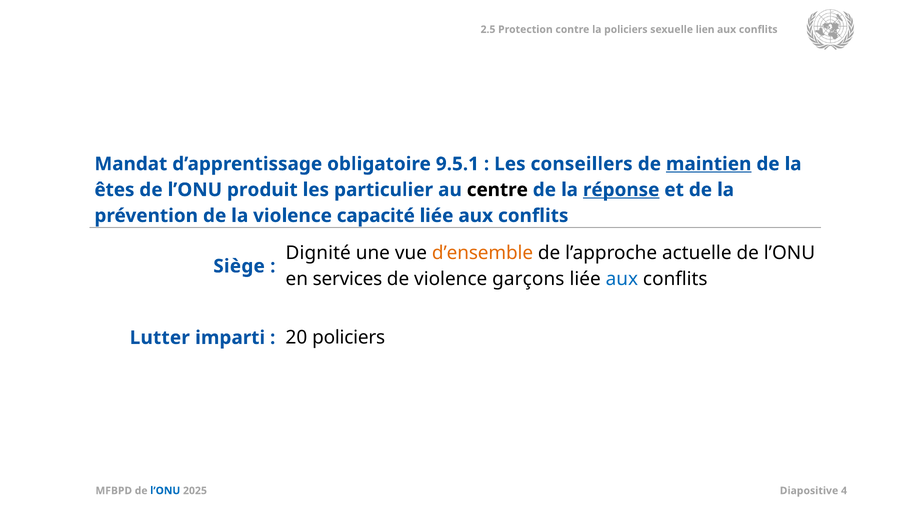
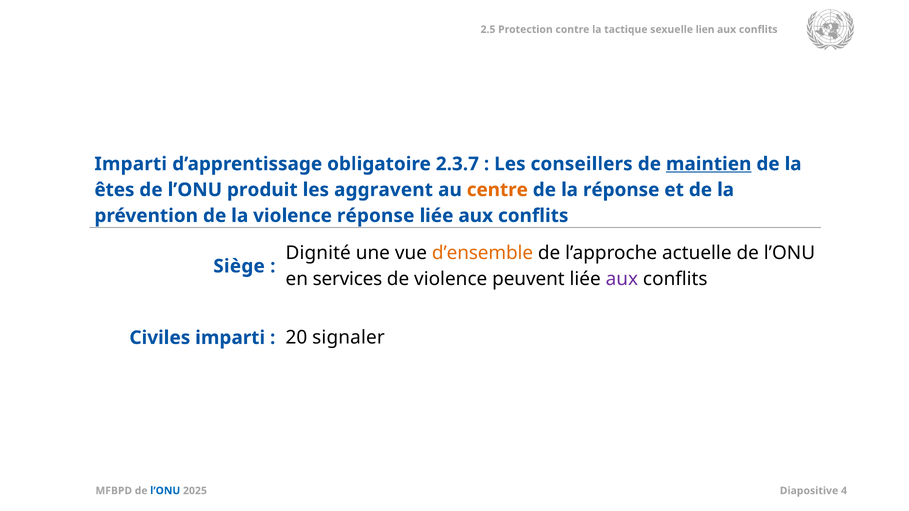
la policiers: policiers -> tactique (626, 29)
Mandat: Mandat -> Imparti (131, 164)
9.5.1: 9.5.1 -> 2.3.7 (457, 164)
particulier: particulier -> aggravent (384, 190)
centre colour: black -> orange (497, 190)
réponse underline: present -> none (621, 190)
violence capacité: capacité -> réponse (376, 216)
garçons: garçons -> peuvent (528, 279)
aux colour: blue -> purple (622, 279)
Lutter: Lutter -> Civiles (160, 338)
20 policiers: policiers -> signaler (348, 338)
